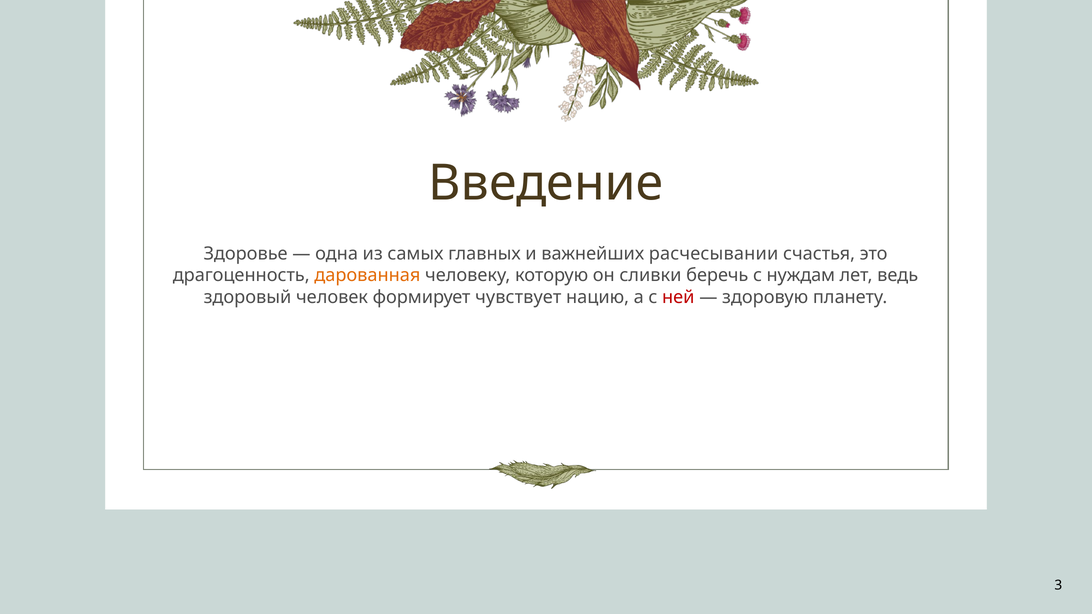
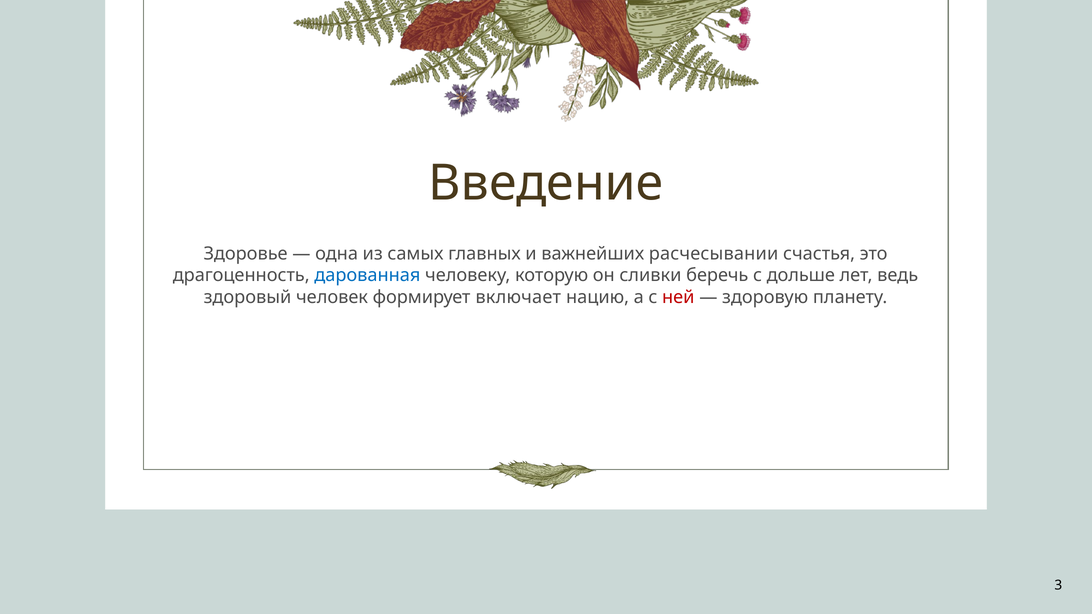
дарованная colour: orange -> blue (367, 276)
нуждам: нуждам -> дольше (801, 276)
чувствует: чувствует -> включает (518, 297)
